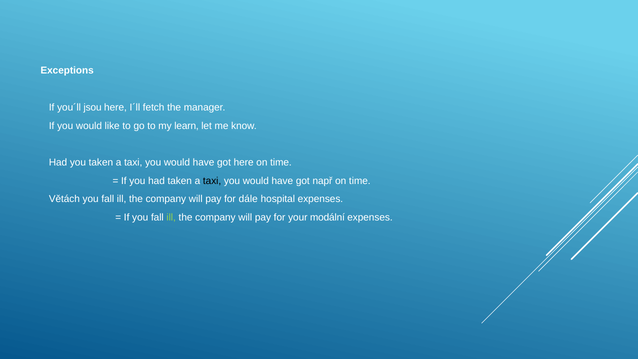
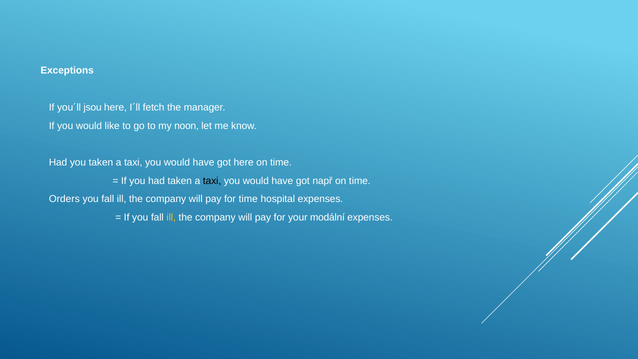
learn: learn -> noon (187, 126)
Větách: Větách -> Orders (64, 199)
for dále: dále -> time (248, 199)
ill colour: light green -> yellow (171, 217)
